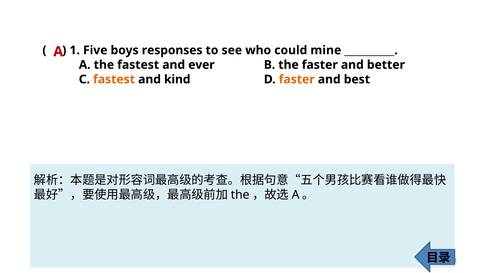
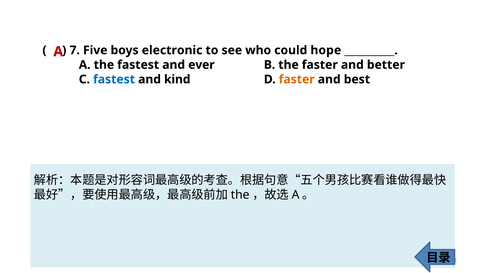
1: 1 -> 7 (75, 50)
responses: responses -> electronic (172, 50)
mine: mine -> hope (326, 50)
fastest colour: orange -> blue (114, 79)
